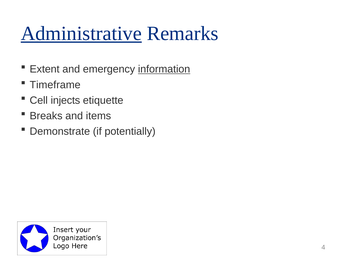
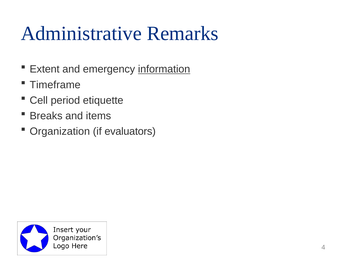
Administrative underline: present -> none (81, 33)
injects: injects -> period (65, 101)
Demonstrate: Demonstrate -> Organization (60, 132)
potentially: potentially -> evaluators (130, 132)
